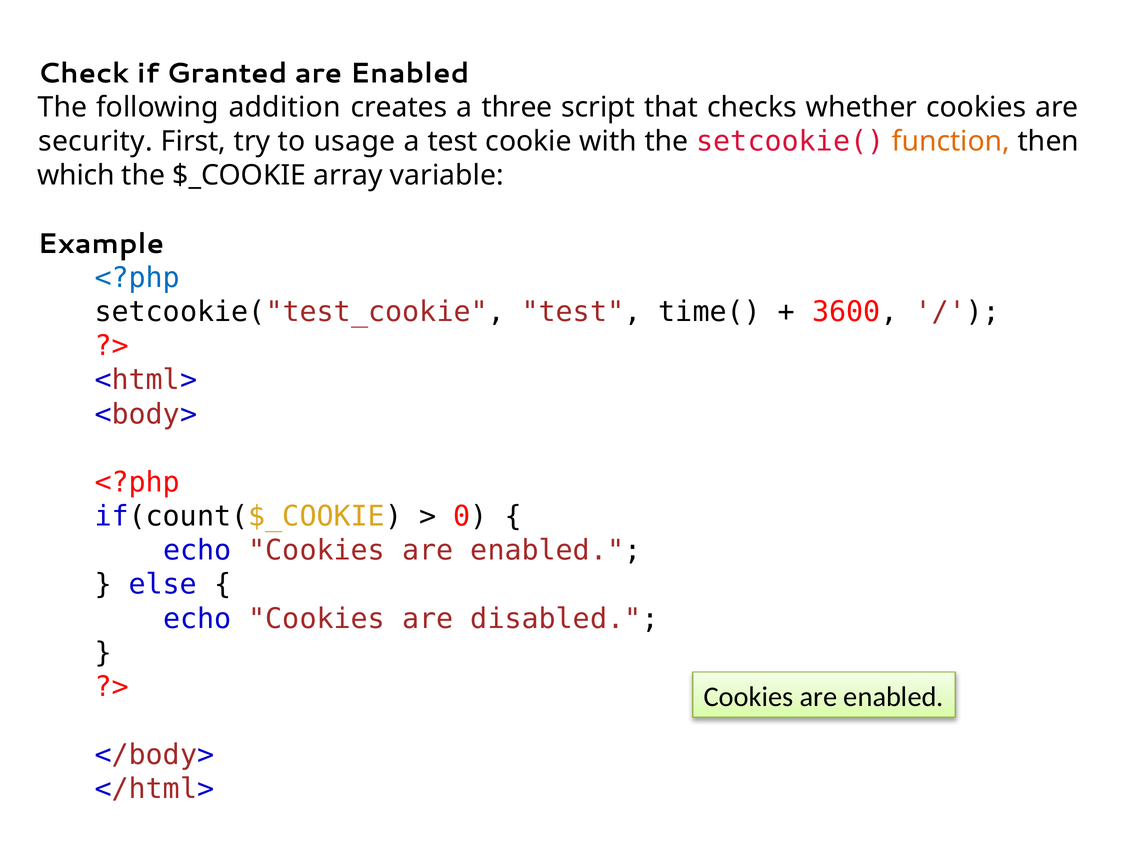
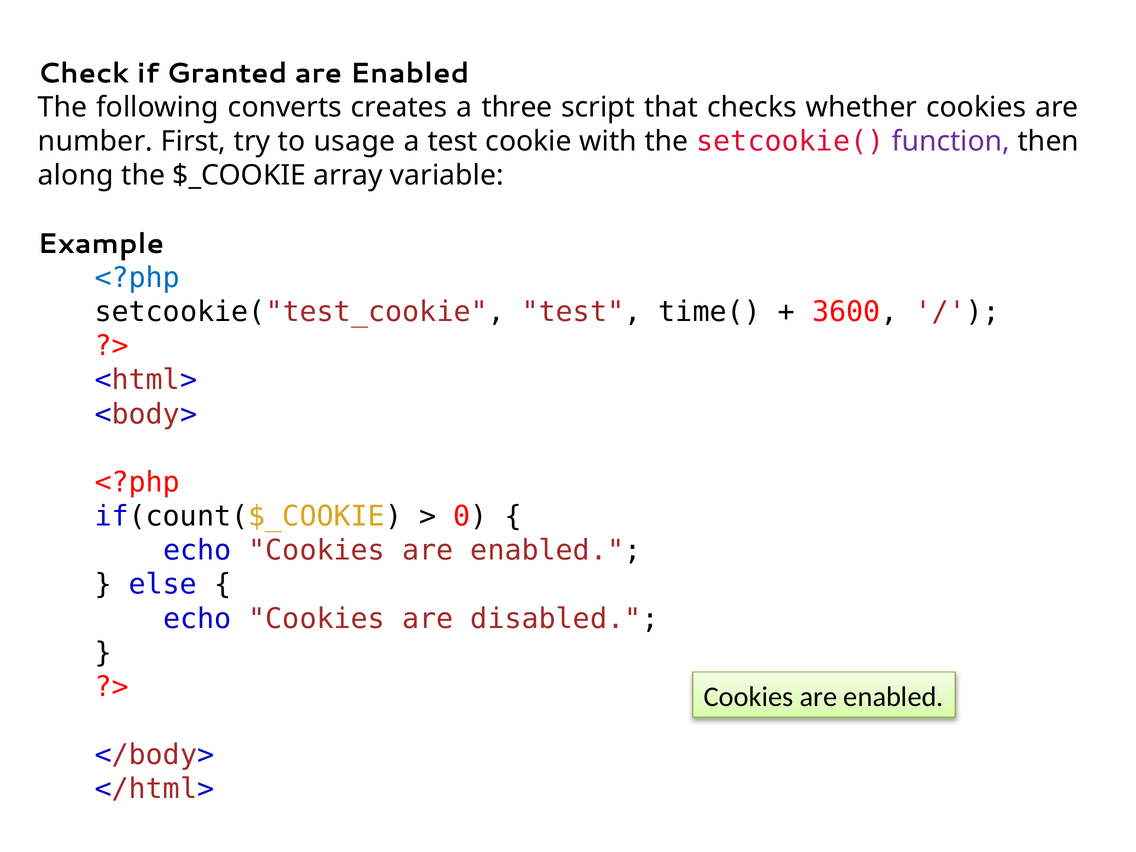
addition: addition -> converts (285, 107)
security: security -> number (95, 142)
function colour: orange -> purple (951, 142)
which: which -> along (76, 176)
